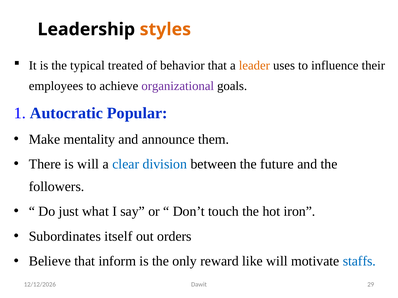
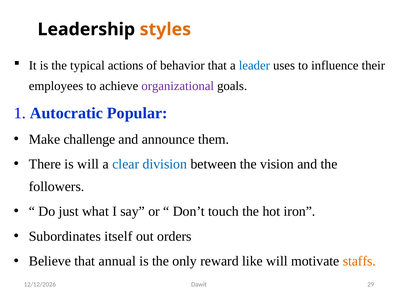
treated: treated -> actions (126, 66)
leader colour: orange -> blue (254, 66)
mentality: mentality -> challenge (89, 139)
future: future -> vision (277, 164)
inform: inform -> annual (117, 262)
staffs colour: blue -> orange (359, 262)
